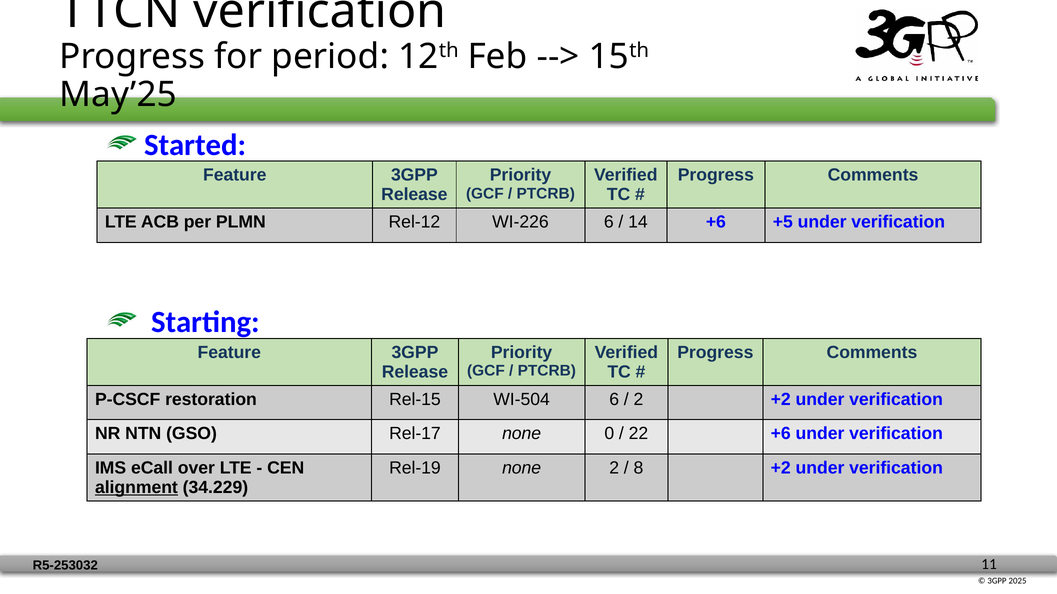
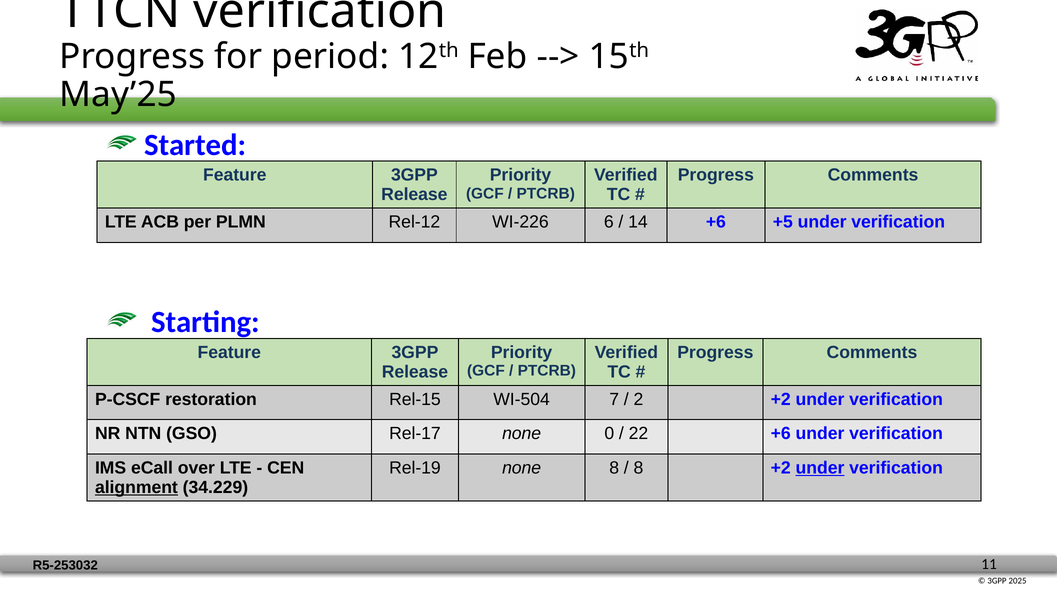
WI-504 6: 6 -> 7 (614, 400)
none 2: 2 -> 8 (614, 468)
under underline: none -> present (820, 468)
